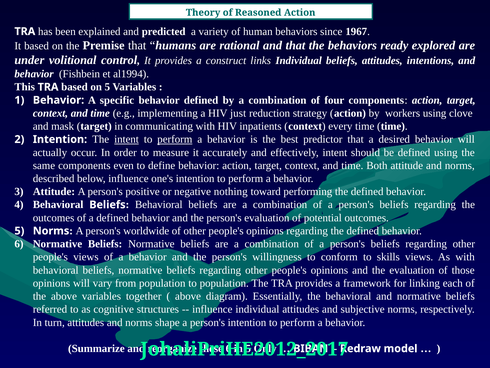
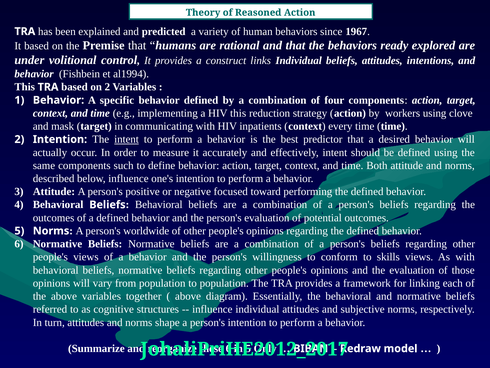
on 5: 5 -> 2 (107, 87)
HIV just: just -> this (238, 113)
perform underline: present -> none (175, 139)
even: even -> such (124, 165)
nothing: nothing -> focused (231, 191)
